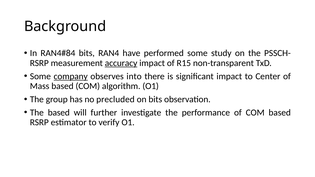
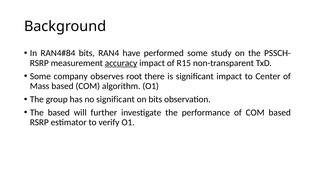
company underline: present -> none (71, 76)
into: into -> root (134, 76)
no precluded: precluded -> significant (115, 99)
